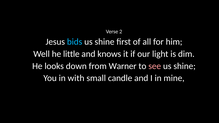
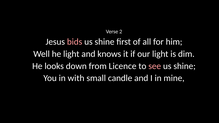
bids colour: light blue -> pink (75, 42)
he little: little -> light (71, 54)
Warner: Warner -> Licence (123, 66)
